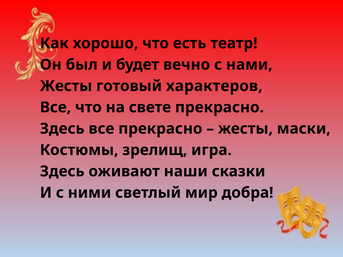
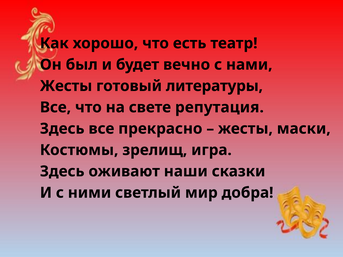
характеров: характеров -> литературы (214, 86)
свете прекрасно: прекрасно -> репутация (219, 107)
